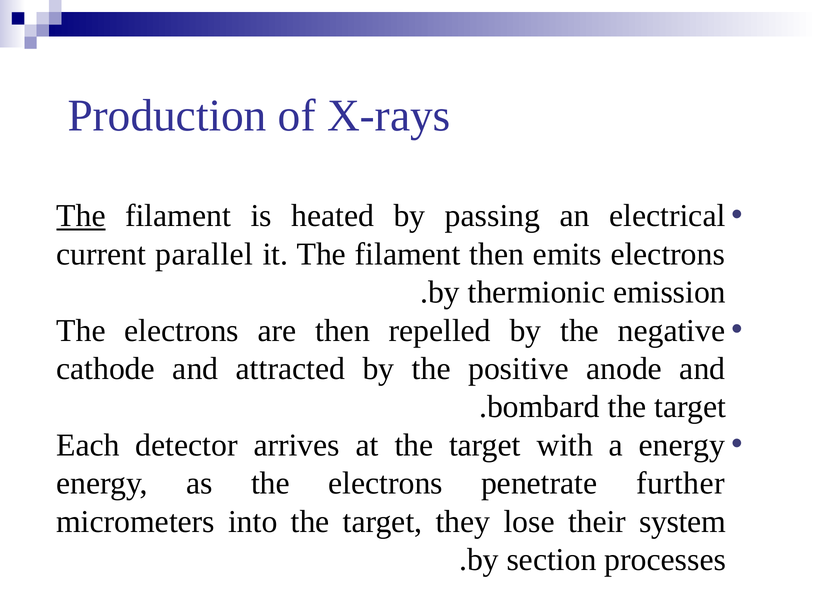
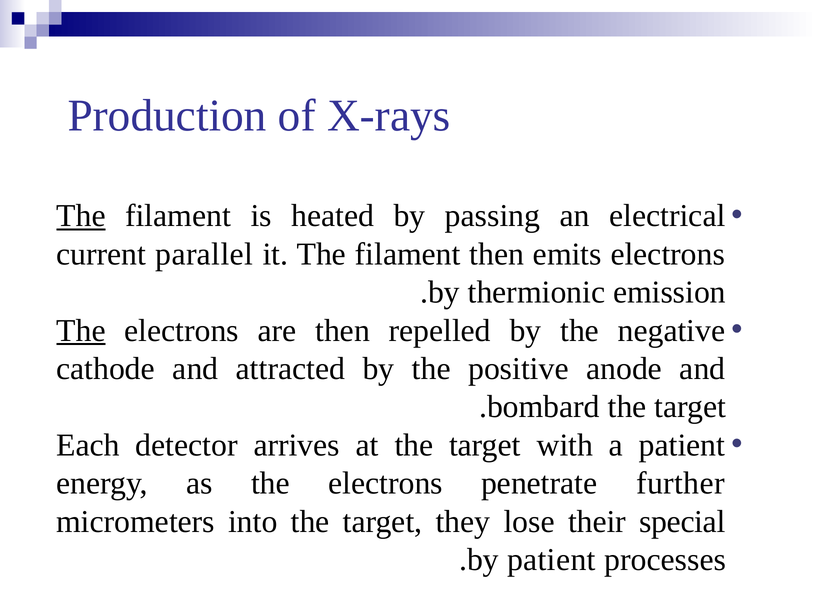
The underline: none -> present (81, 330)
a energy: energy -> patient (682, 445)
system: system -> special (682, 521)
by section: section -> patient (551, 559)
